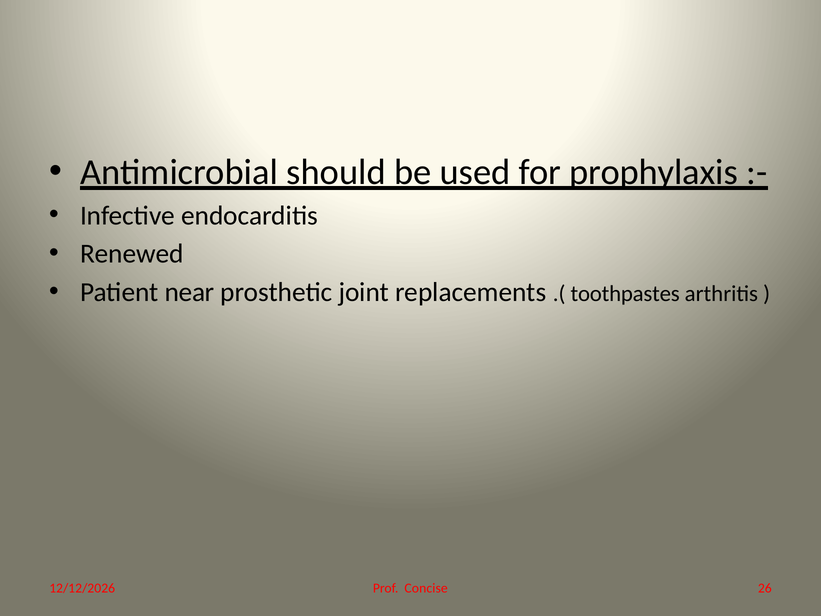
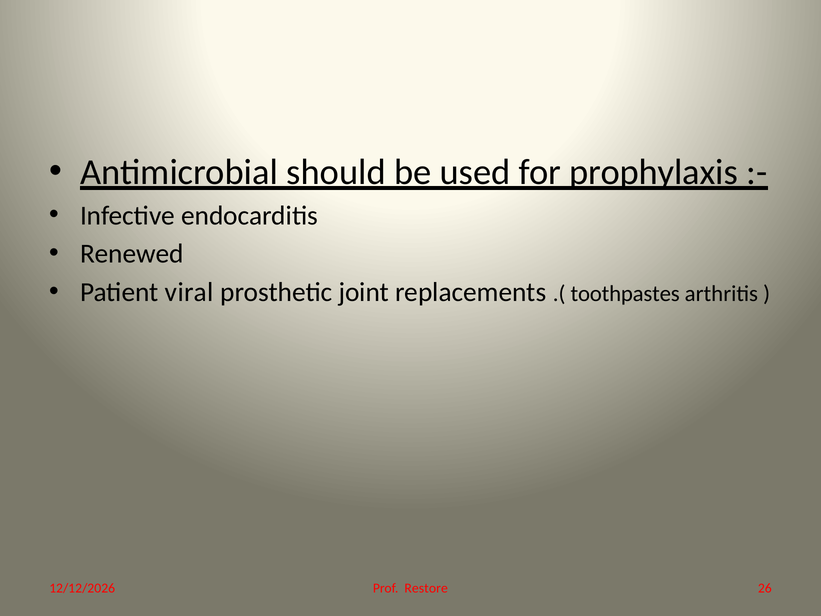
near: near -> viral (189, 292)
Concise: Concise -> Restore (426, 588)
